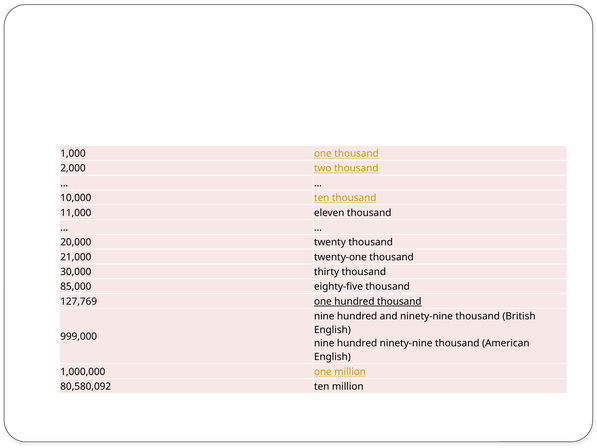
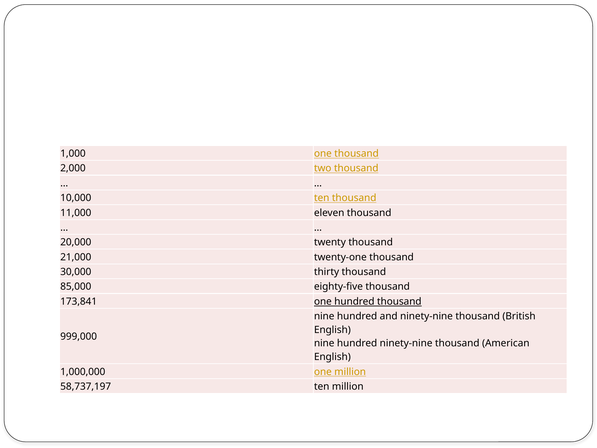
127,769: 127,769 -> 173,841 (79, 301)
80,580,092: 80,580,092 -> 58,737,197 (86, 386)
